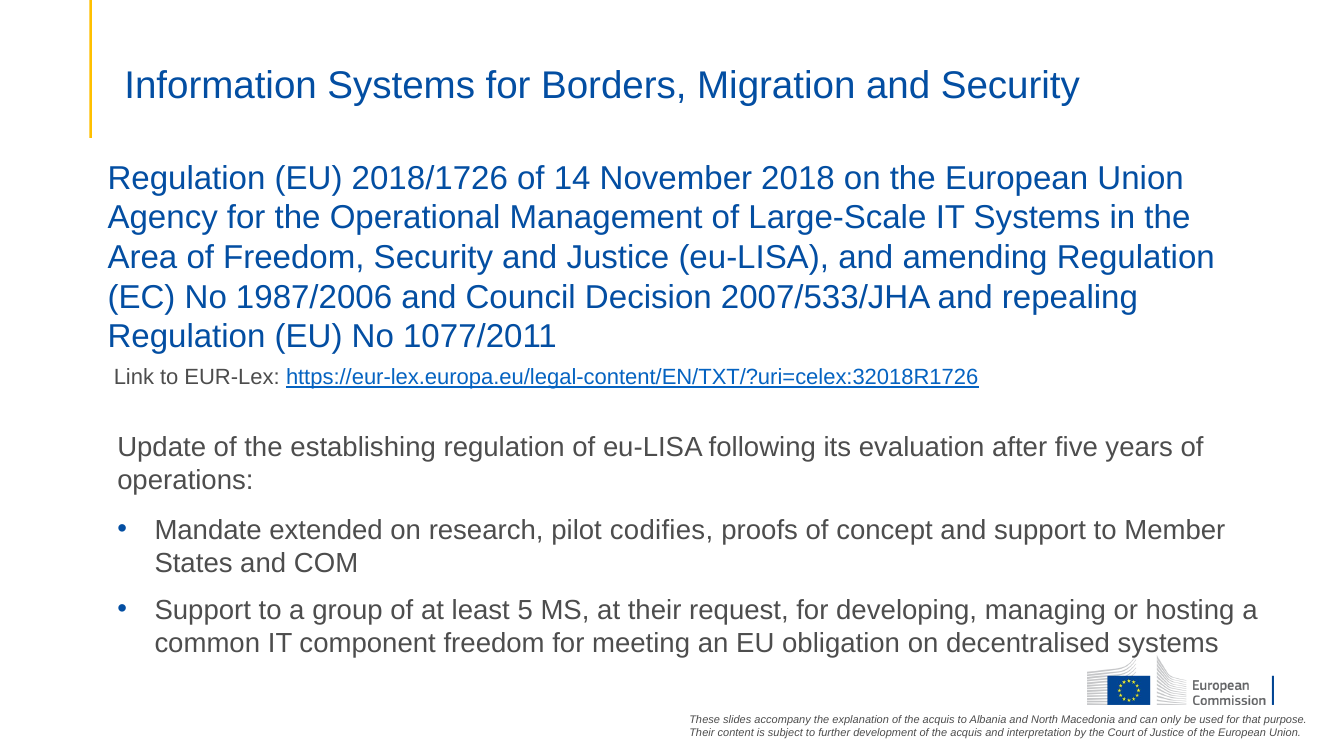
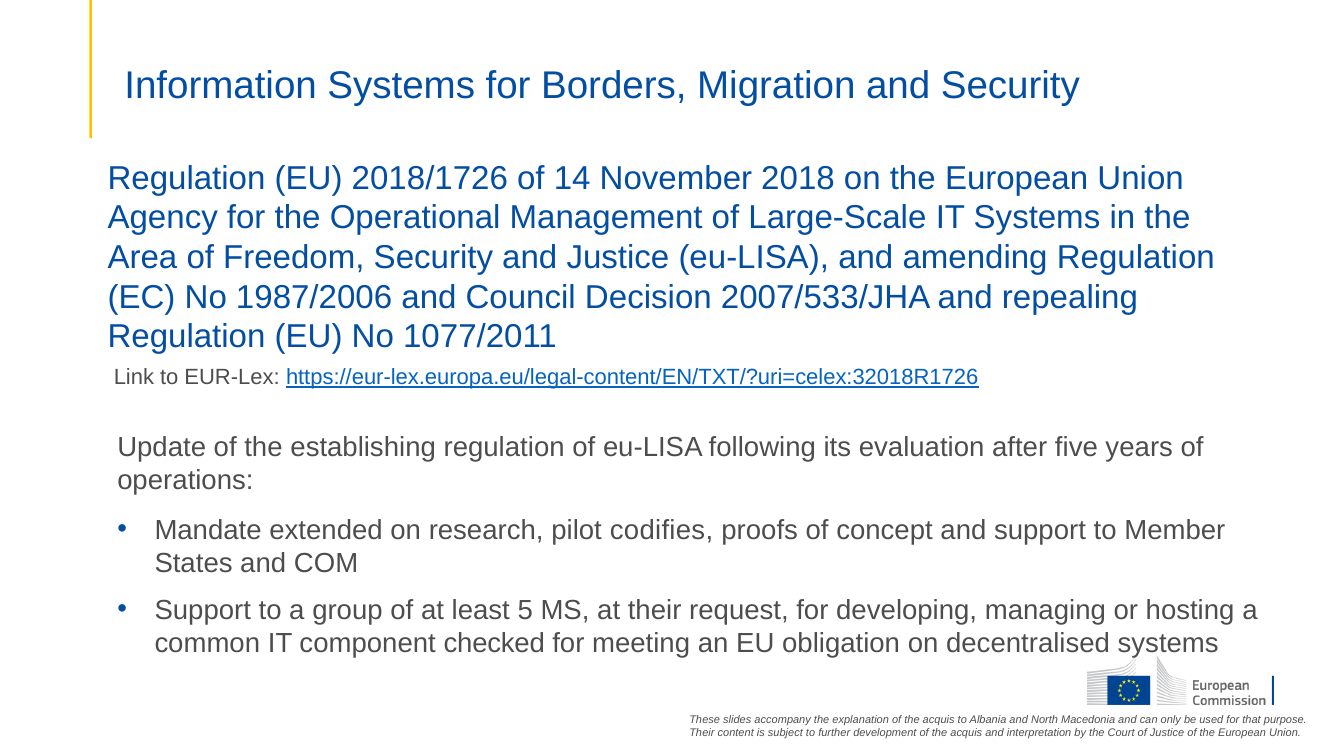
component freedom: freedom -> checked (494, 643)
